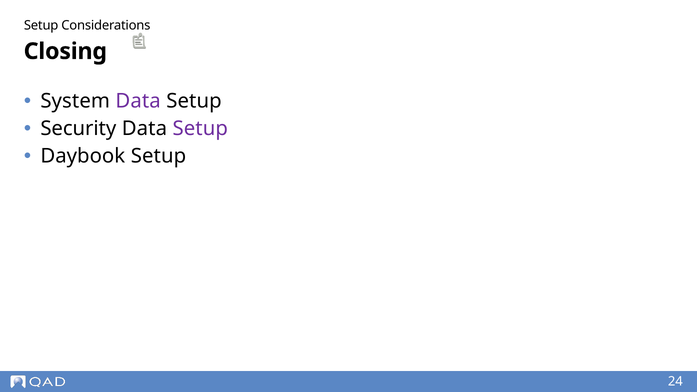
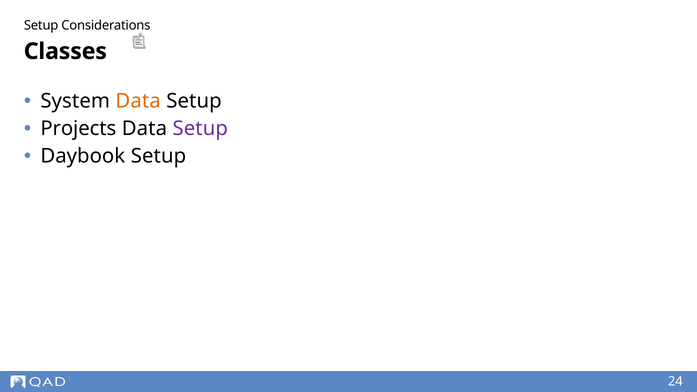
Closing: Closing -> Classes (65, 51)
Data colour: purple -> orange (138, 101)
Security: Security -> Projects (78, 129)
